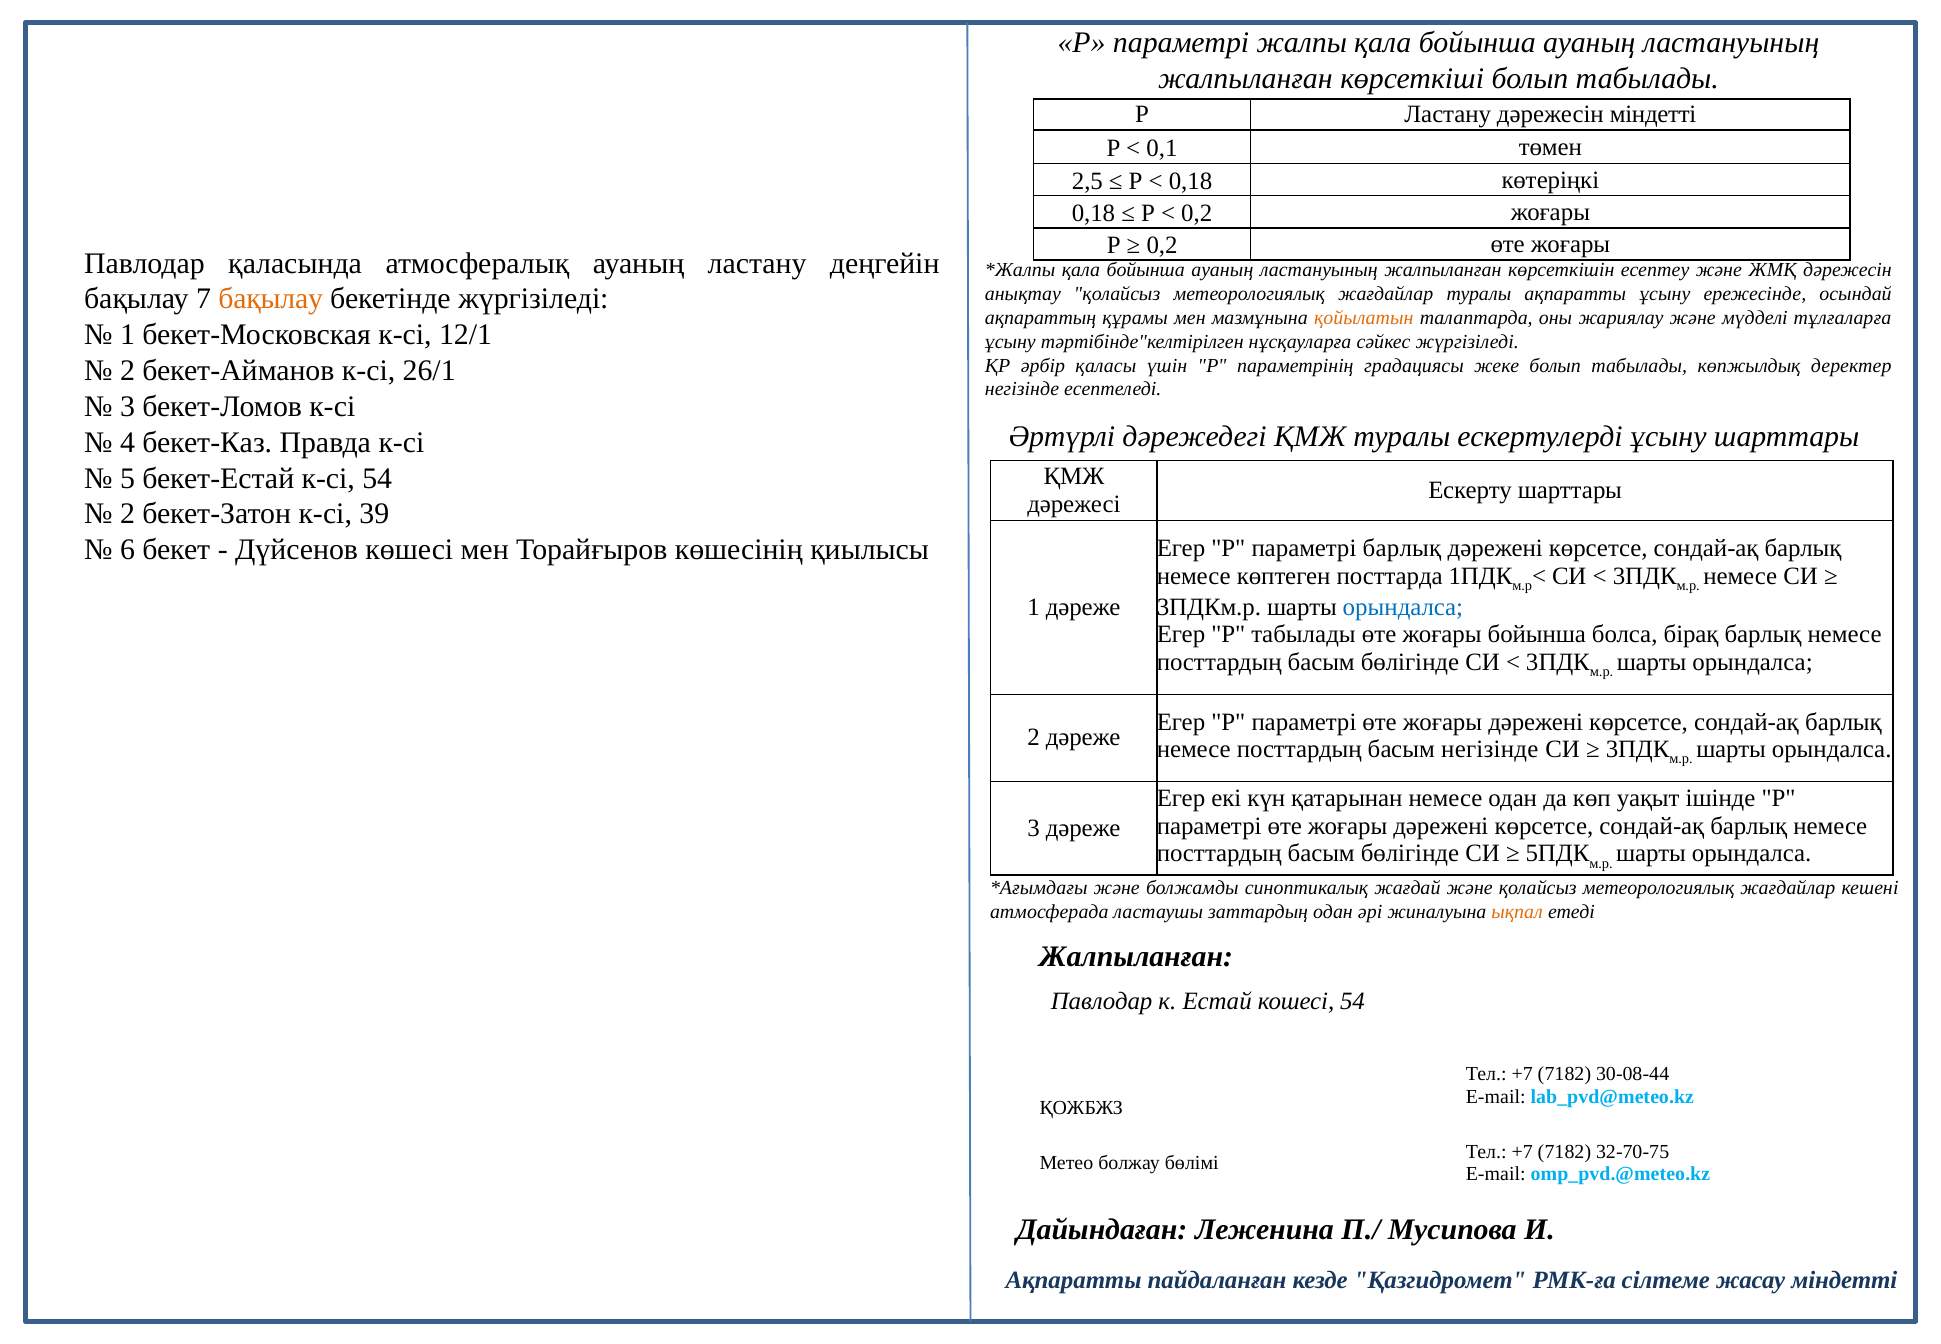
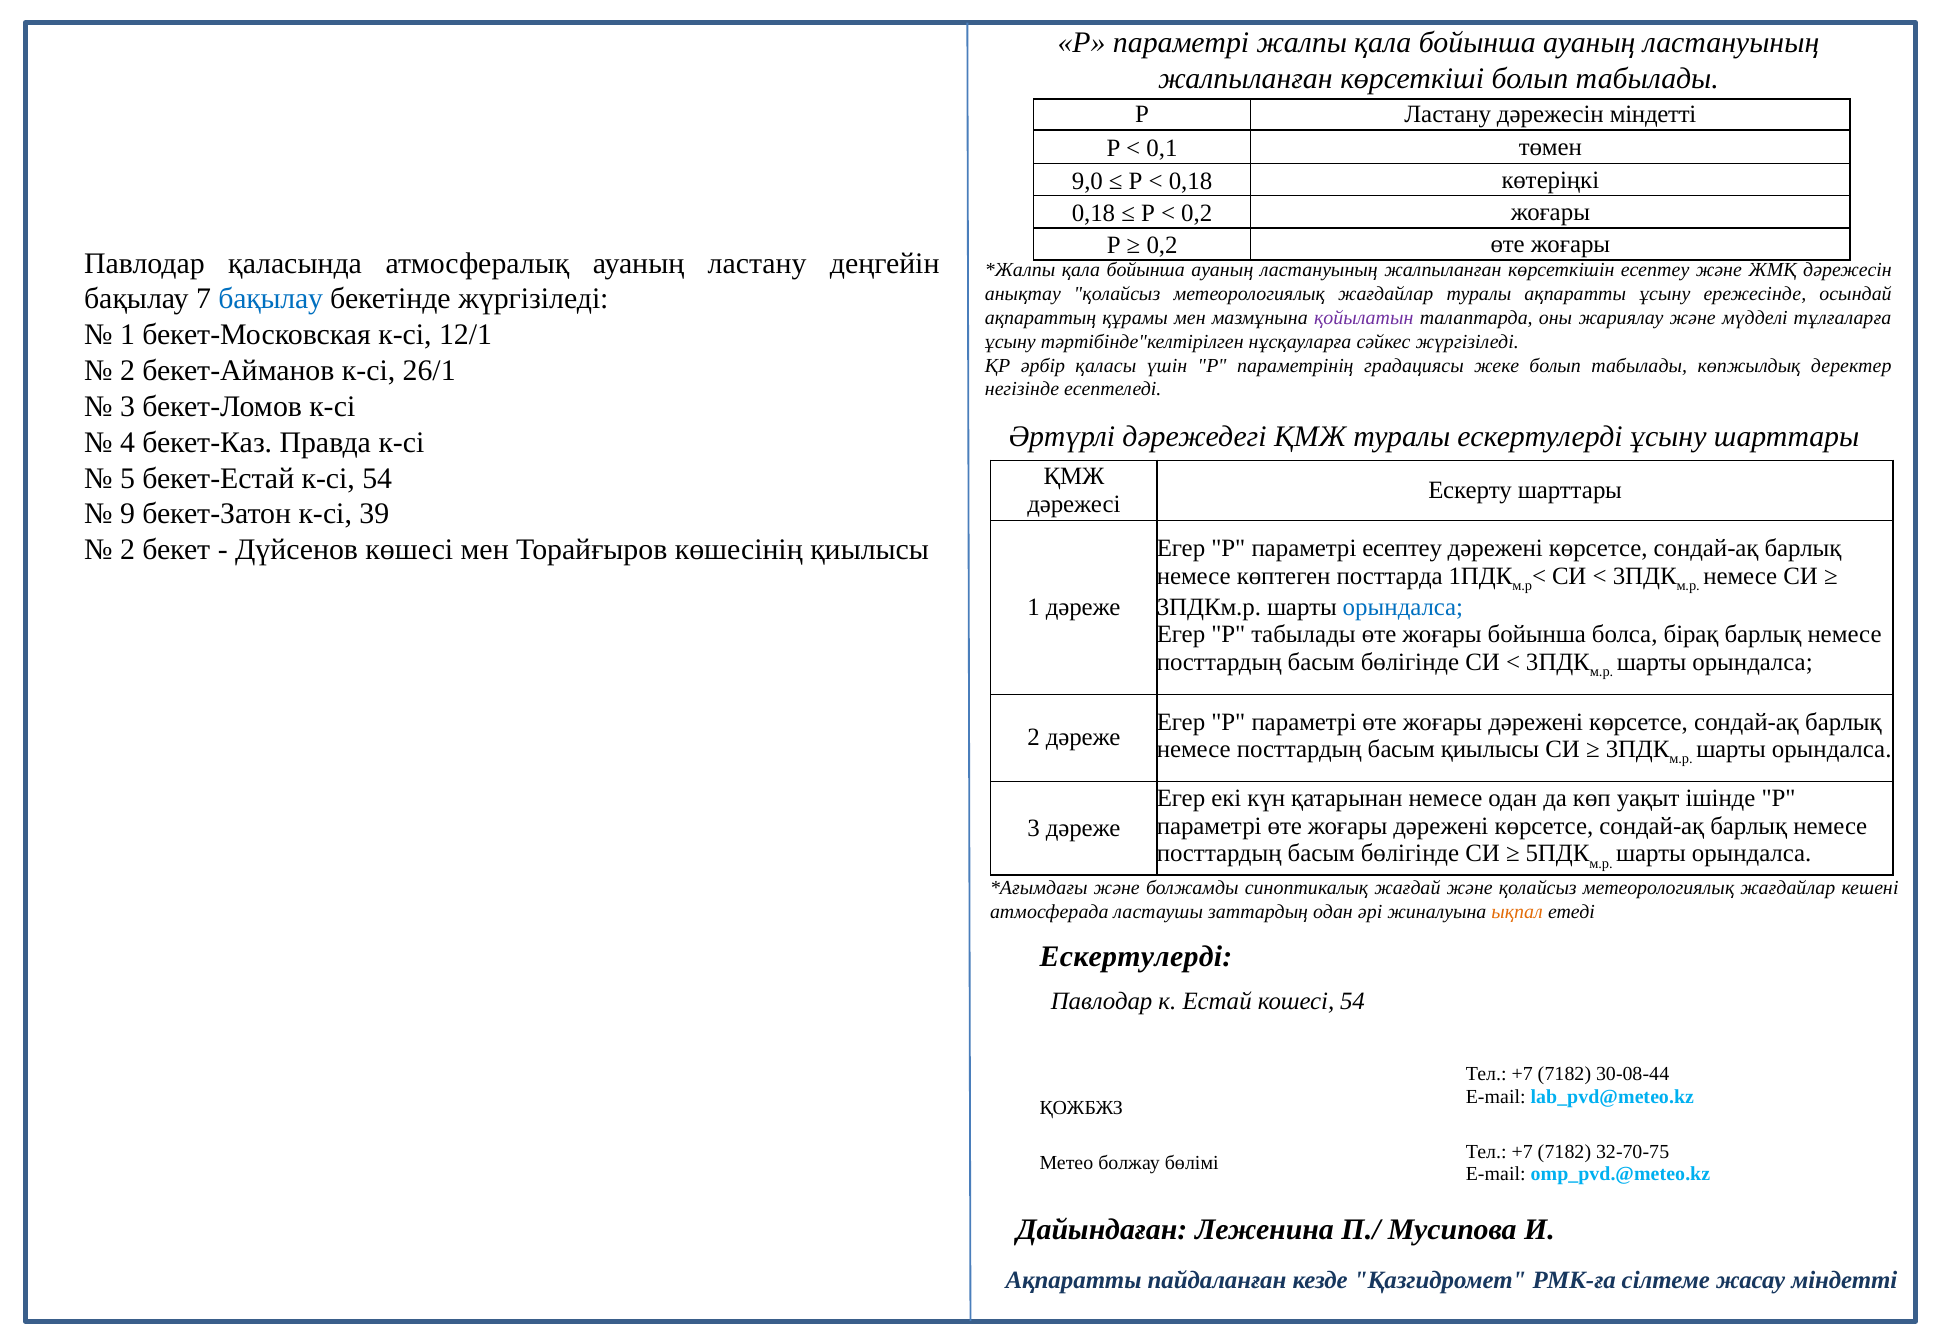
2,5: 2,5 -> 9,0 (1087, 181)
бақылау colour: orange -> blue (271, 299)
қойылатын colour: orange -> purple (1364, 318)
2: 2 -> 9 (128, 514)
6: 6 -> 2 (128, 550)
параметрі барлық: барлық -> есептеу (1402, 548)
басым негізінде: негізінде -> қиылысы (1490, 749)
Жалпыланған: Жалпыланған -> Ескертулерді (1136, 957)
